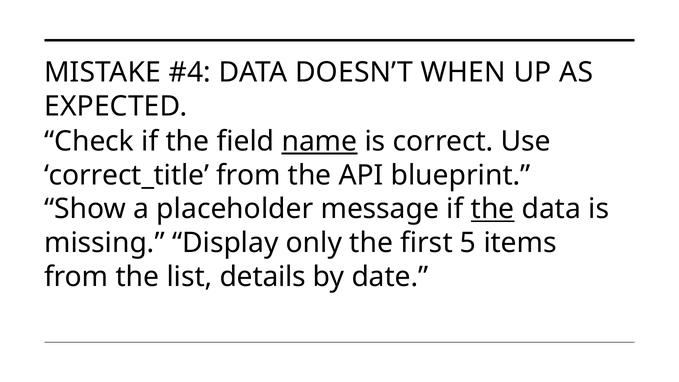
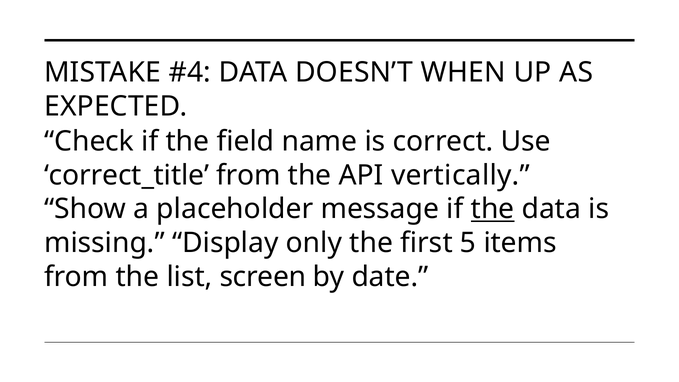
name underline: present -> none (319, 141)
blueprint: blueprint -> vertically (460, 175)
details: details -> screen (263, 277)
